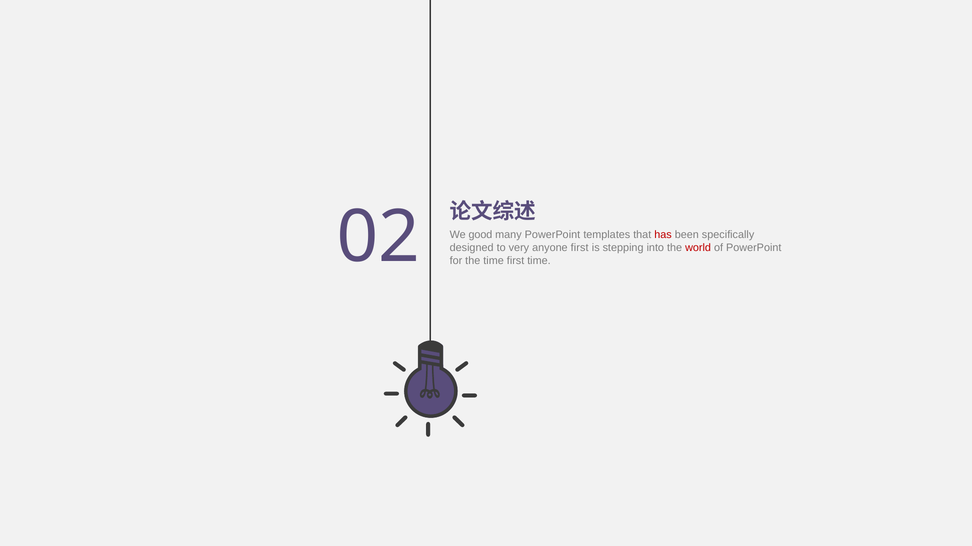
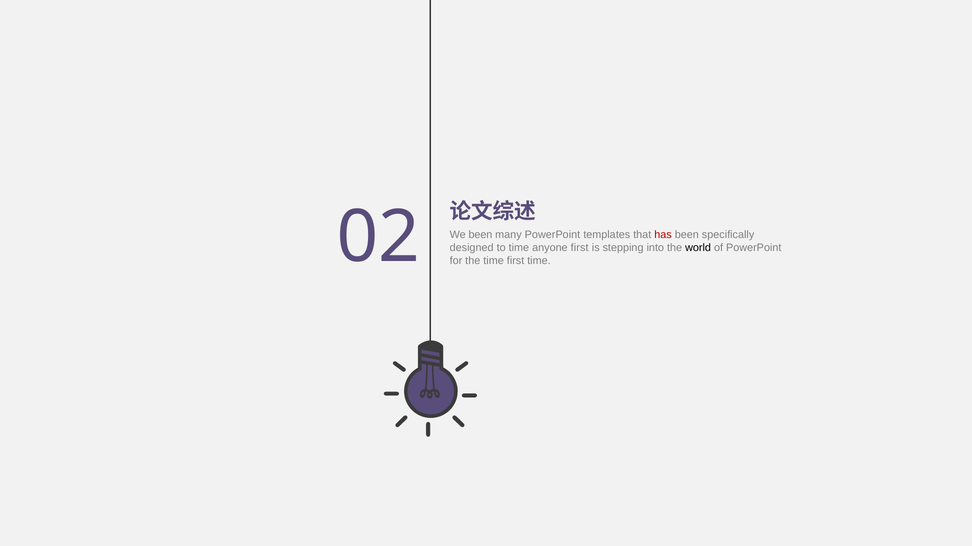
We good: good -> been (480, 235)
to very: very -> time (519, 248)
world colour: red -> black (698, 248)
